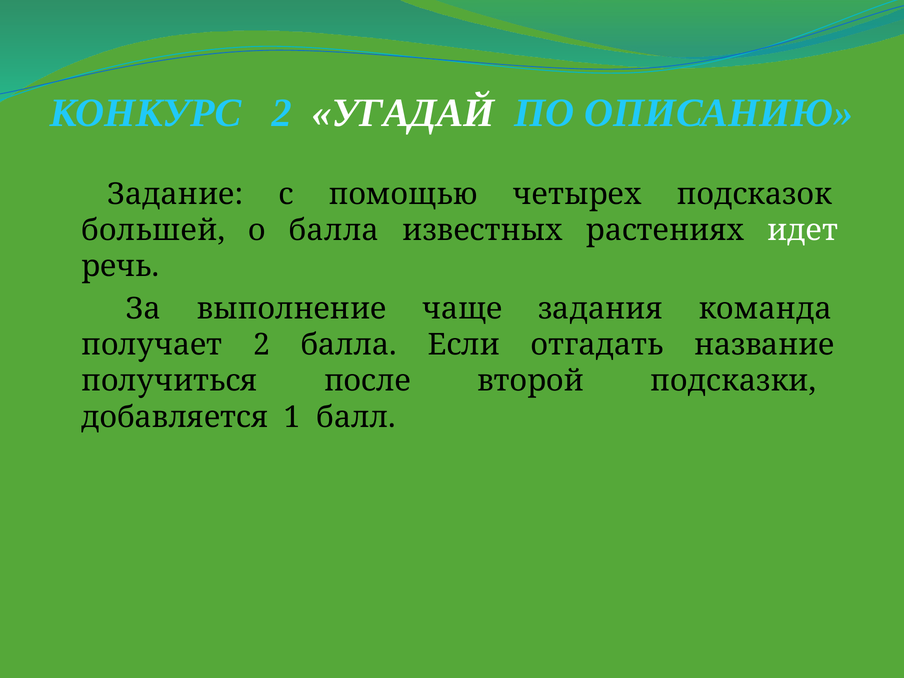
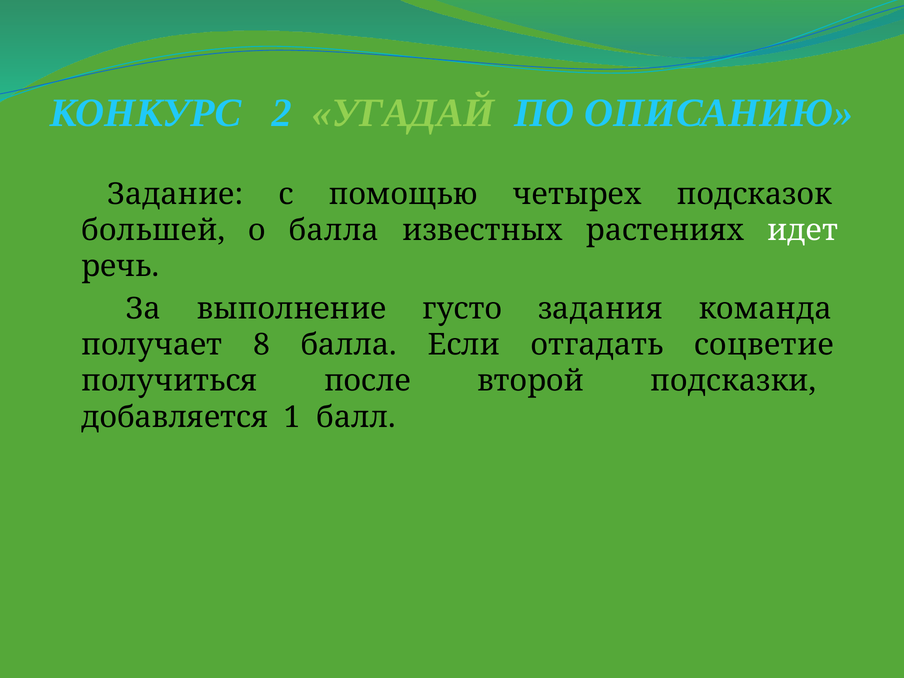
УГАДАЙ colour: white -> light green (403, 113)
чаще: чаще -> густо (462, 309)
получает 2: 2 -> 8 (261, 345)
название: название -> соцветие (764, 345)
